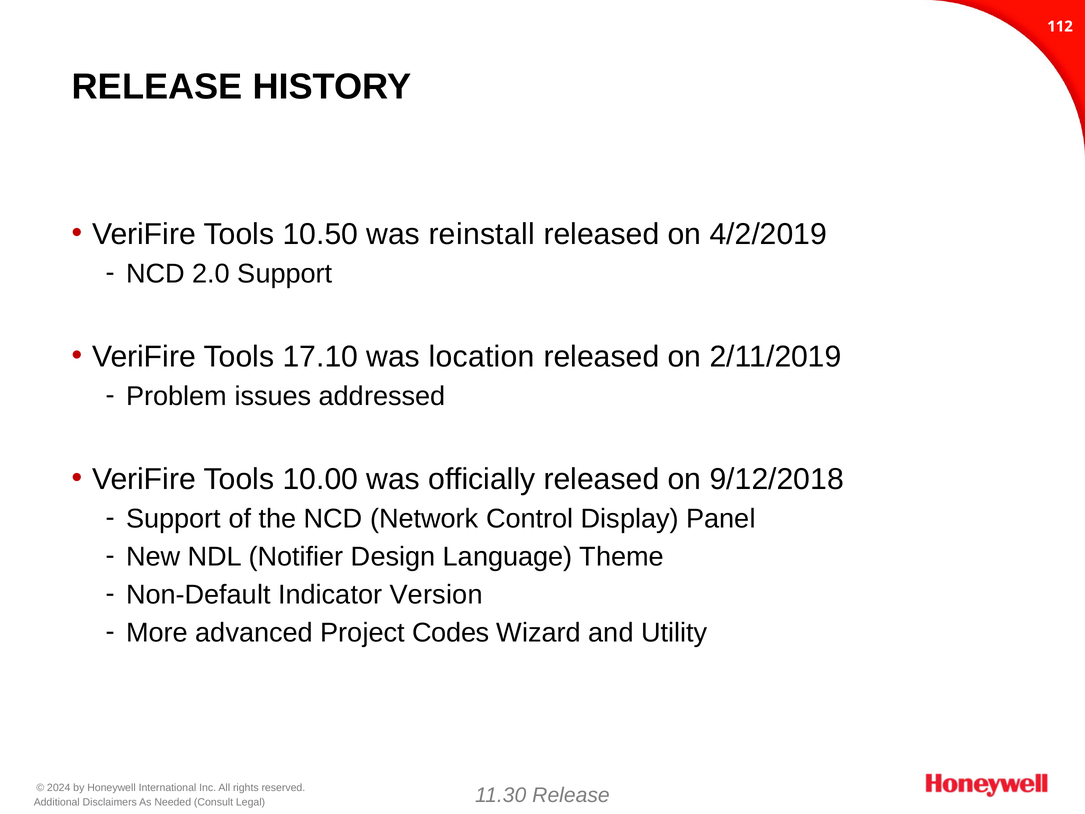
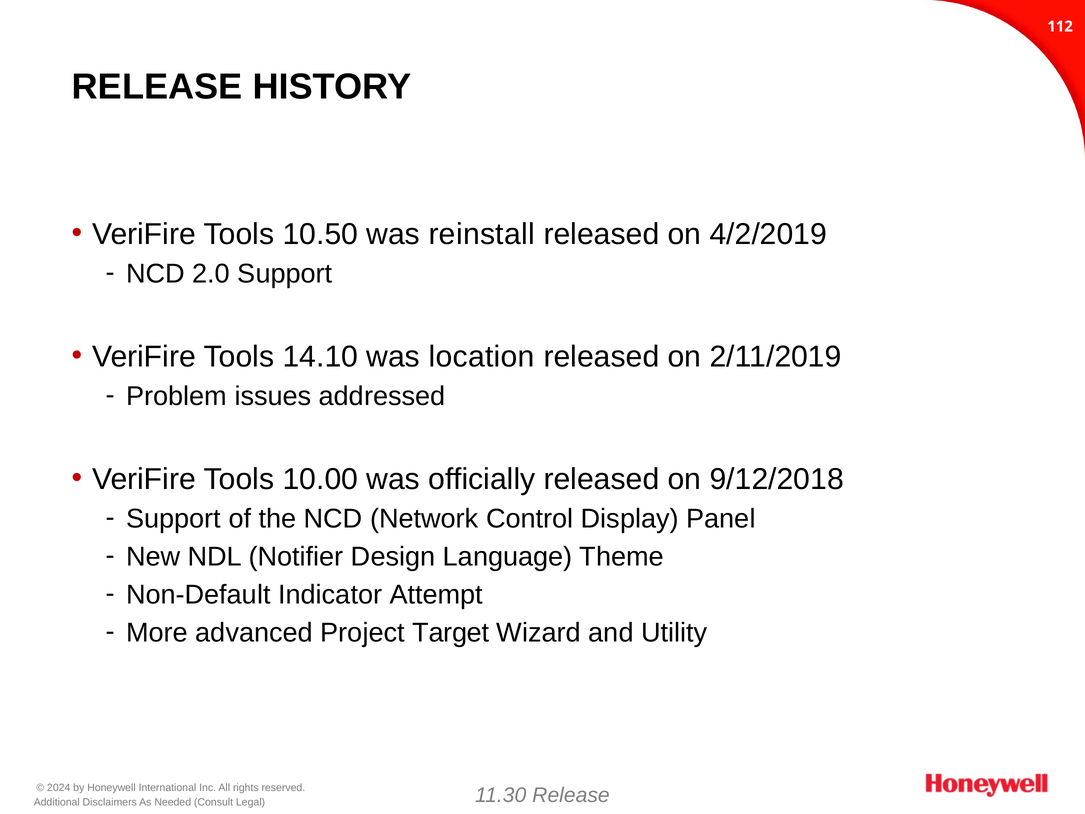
17.10: 17.10 -> 14.10 (320, 356)
Version: Version -> Attempt (436, 594)
Codes: Codes -> Target (451, 632)
